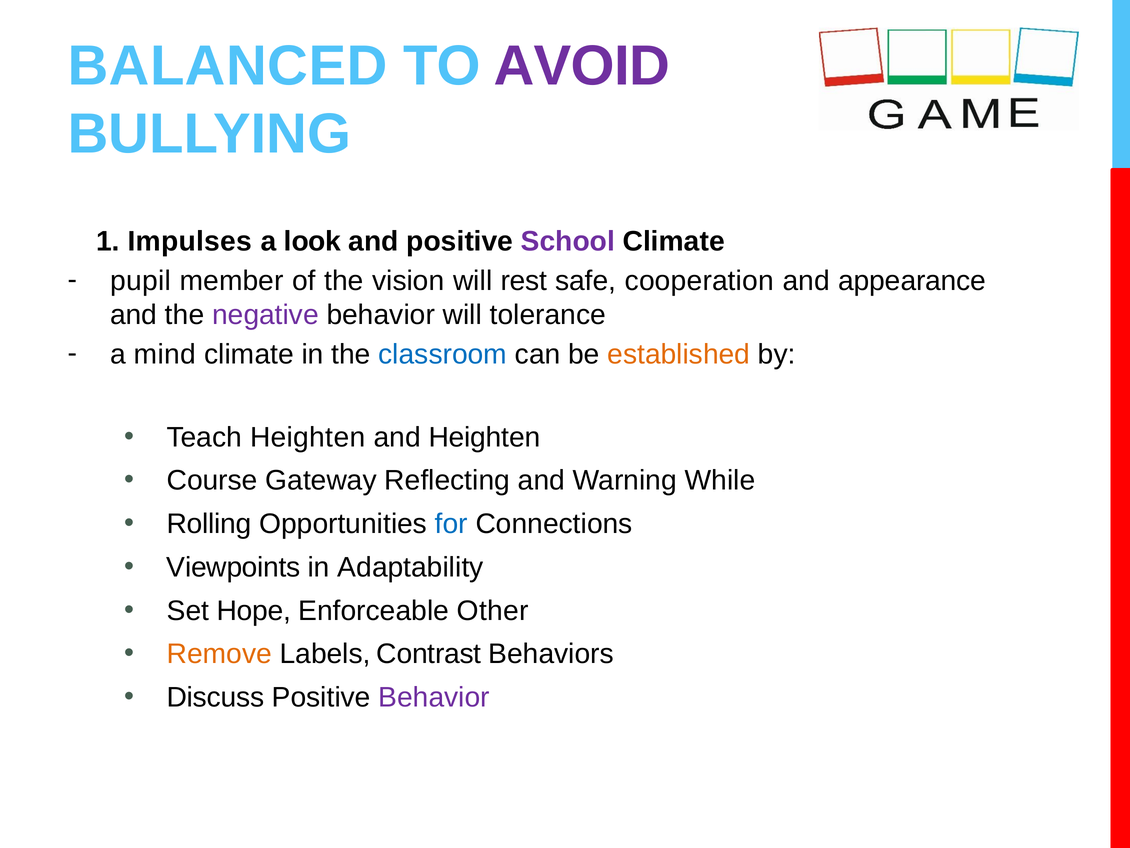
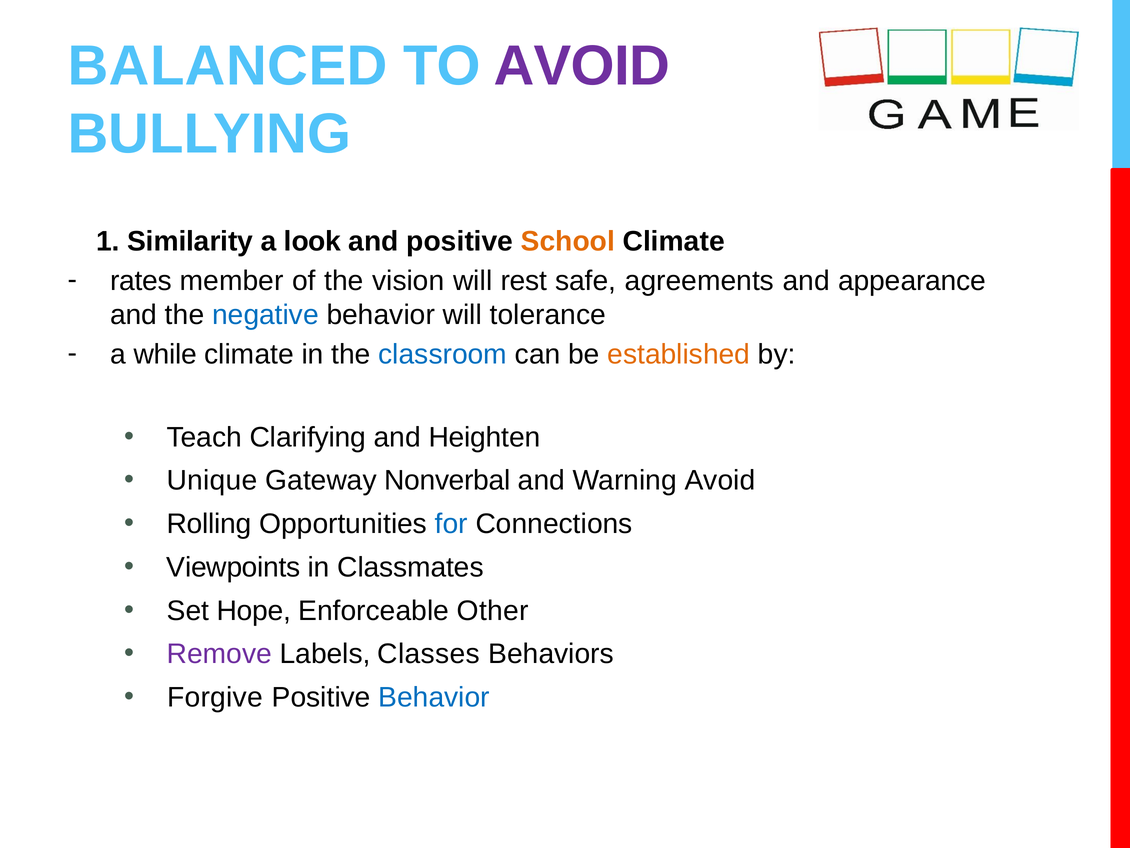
Impulses: Impulses -> Similarity (190, 241)
School colour: purple -> orange (568, 241)
pupil: pupil -> rates (141, 281)
cooperation: cooperation -> agreements (699, 281)
negative colour: purple -> blue (265, 315)
mind: mind -> while (165, 354)
Teach Heighten: Heighten -> Clarifying (308, 437)
Course: Course -> Unique (212, 480)
Reflecting: Reflecting -> Nonverbal (447, 480)
Warning While: While -> Avoid (720, 480)
Adaptability: Adaptability -> Classmates (411, 567)
Remove colour: orange -> purple (219, 654)
Contrast: Contrast -> Classes (429, 654)
Discuss: Discuss -> Forgive (215, 697)
Behavior colour: purple -> blue (434, 697)
